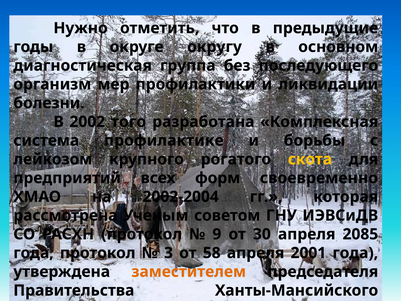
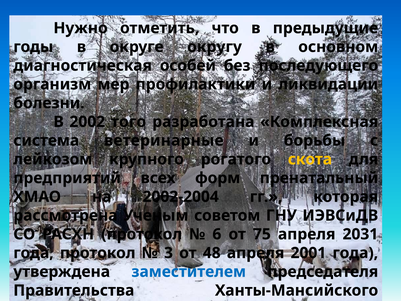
группа: группа -> особей (188, 66)
профилактике: профилактике -> ветеринарные (164, 140)
своевременно: своевременно -> пренатальный (319, 178)
9: 9 -> 6 (217, 234)
30: 30 -> 75 (262, 234)
2085: 2085 -> 2031 (360, 234)
58: 58 -> 48 (212, 253)
заместителем colour: orange -> blue (189, 271)
